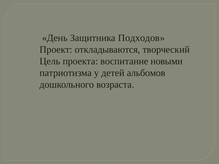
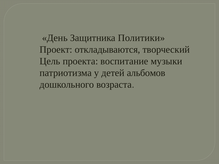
Подходов: Подходов -> Политики (141, 38)
новыми: новыми -> музыки (167, 61)
